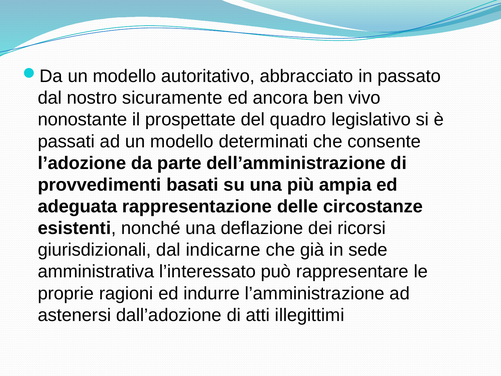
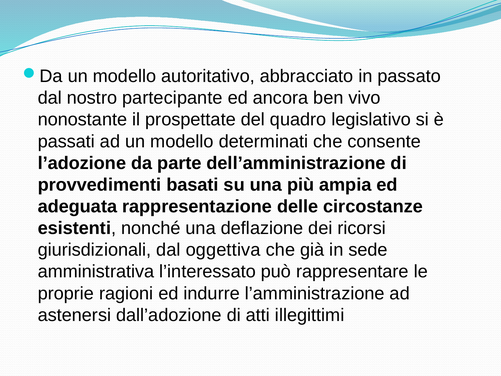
sicuramente: sicuramente -> partecipante (172, 98)
indicarne: indicarne -> oggettiva (223, 250)
